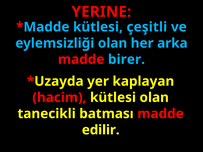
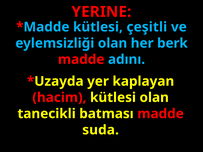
arka: arka -> berk (172, 43)
birer: birer -> adını (127, 60)
edilir: edilir -> suda (101, 130)
